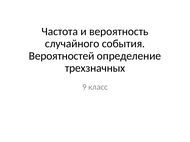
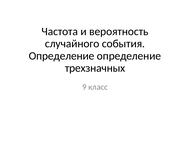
Вероятностей: Вероятностей -> Определение (62, 56)
